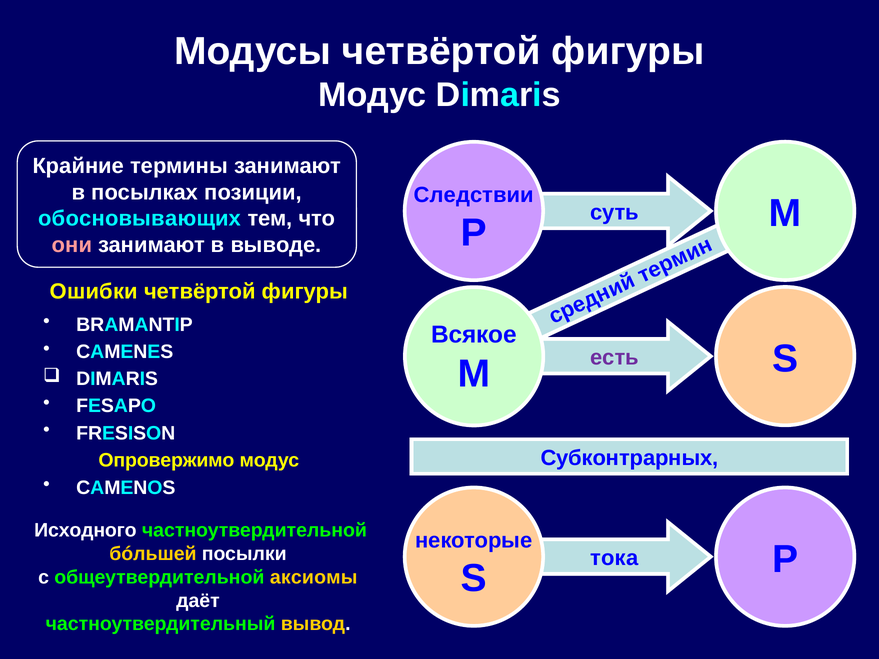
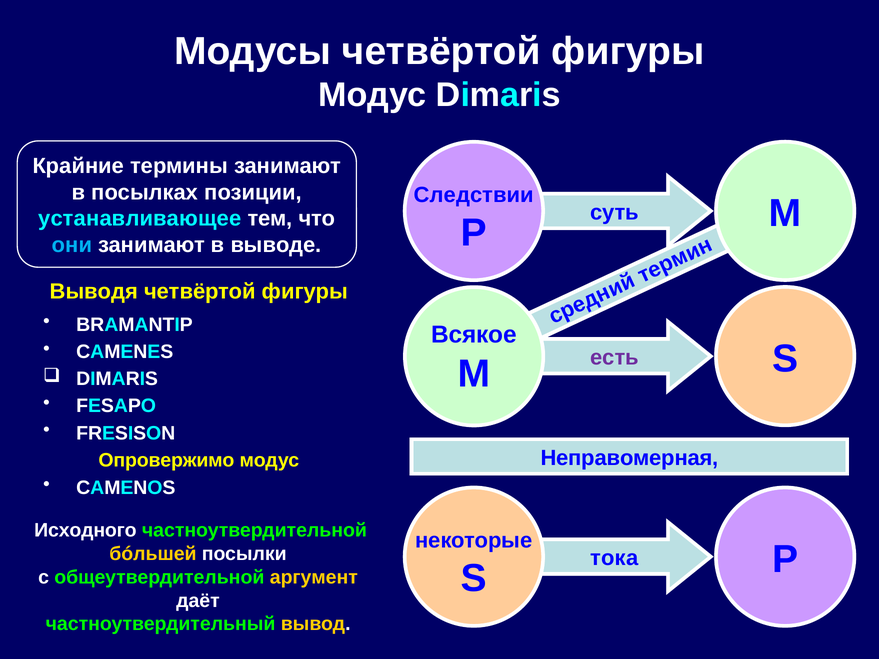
обосновывающих: обосновывающих -> устанавливающее (140, 219)
они colour: pink -> light blue (72, 245)
Ошибки: Ошибки -> Выводя (94, 292)
Субконтрарных: Субконтрарных -> Неправомерная (630, 458)
аксиомы: аксиомы -> аргумент (314, 577)
